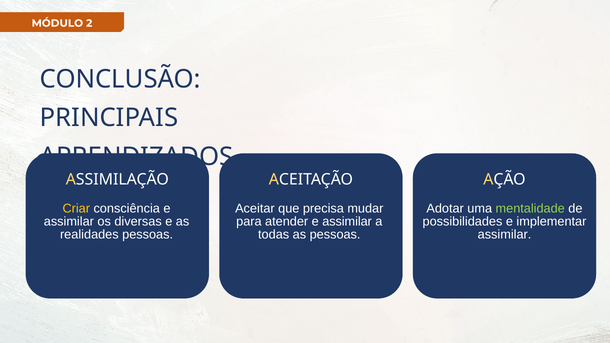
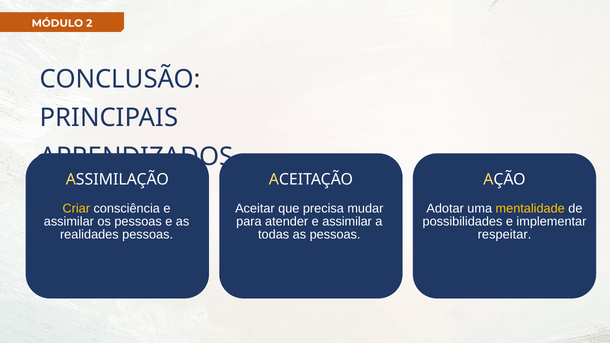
mentalidade colour: light green -> yellow (530, 209)
os diversas: diversas -> pessoas (138, 222)
assimilar: assimilar -> respeitar (504, 235)
